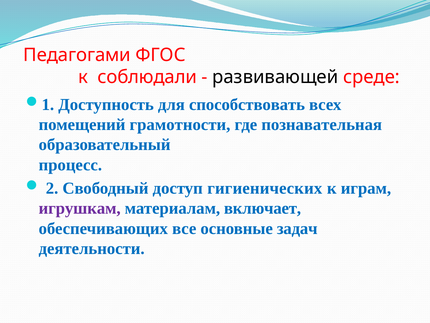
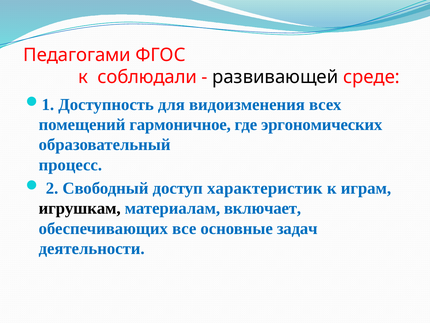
способствовать: способствовать -> видоизменения (247, 104)
грамотности: грамотности -> гармоничное (180, 124)
познавательная: познавательная -> эргономических (322, 124)
гигиенических: гигиенических -> характеристик (265, 188)
игрушкам colour: purple -> black (80, 208)
